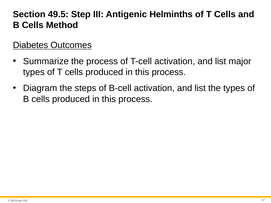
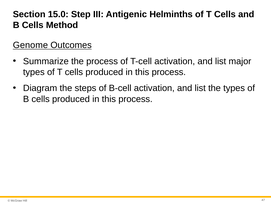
49.5: 49.5 -> 15.0 (58, 14)
Diabetes: Diabetes -> Genome (30, 45)
